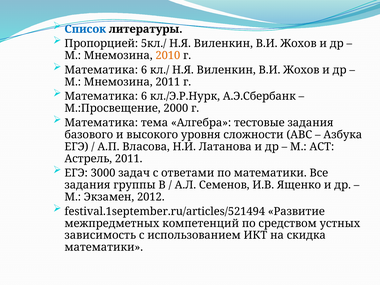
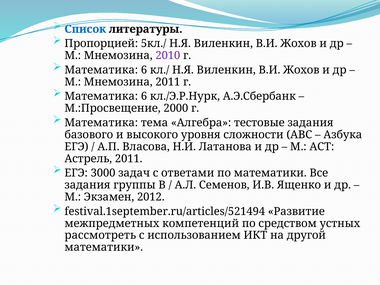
2010 colour: orange -> purple (168, 55)
зависимость: зависимость -> рассмотреть (100, 235)
скидка: скидка -> другой (306, 235)
